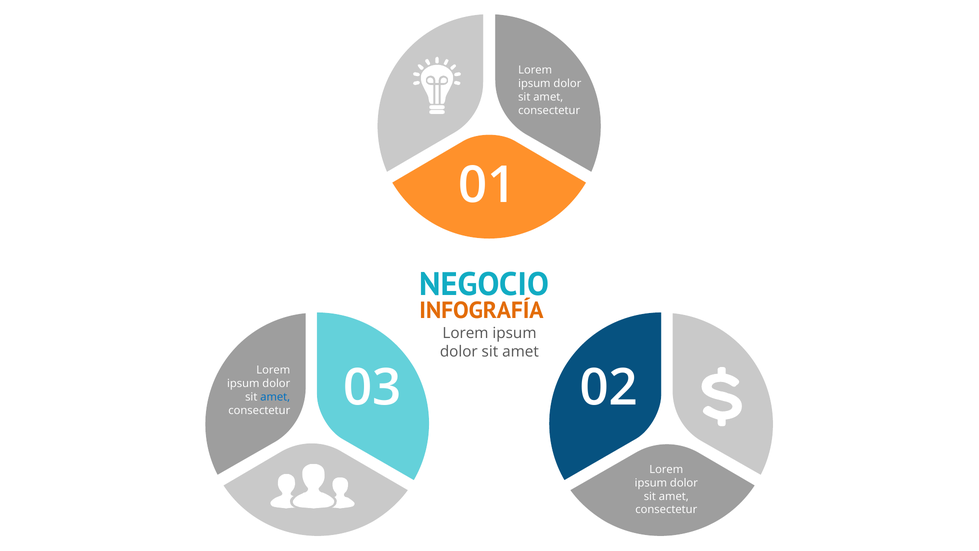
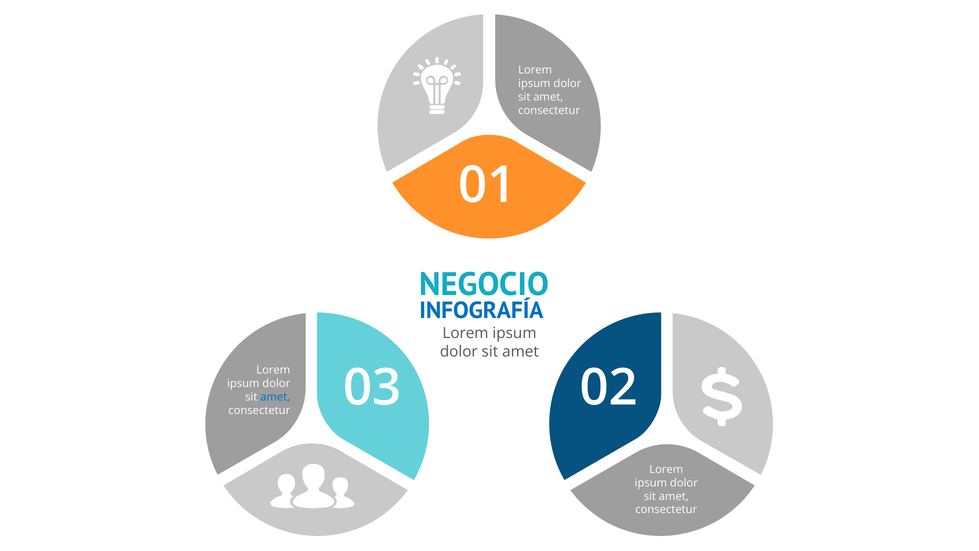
INFOGRAFÍA colour: orange -> blue (481, 310)
